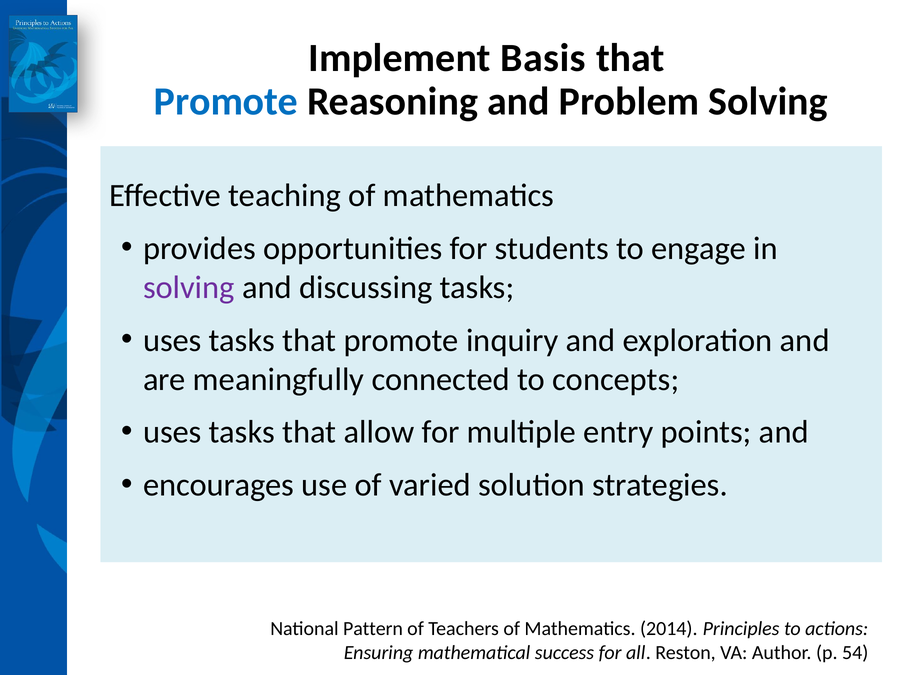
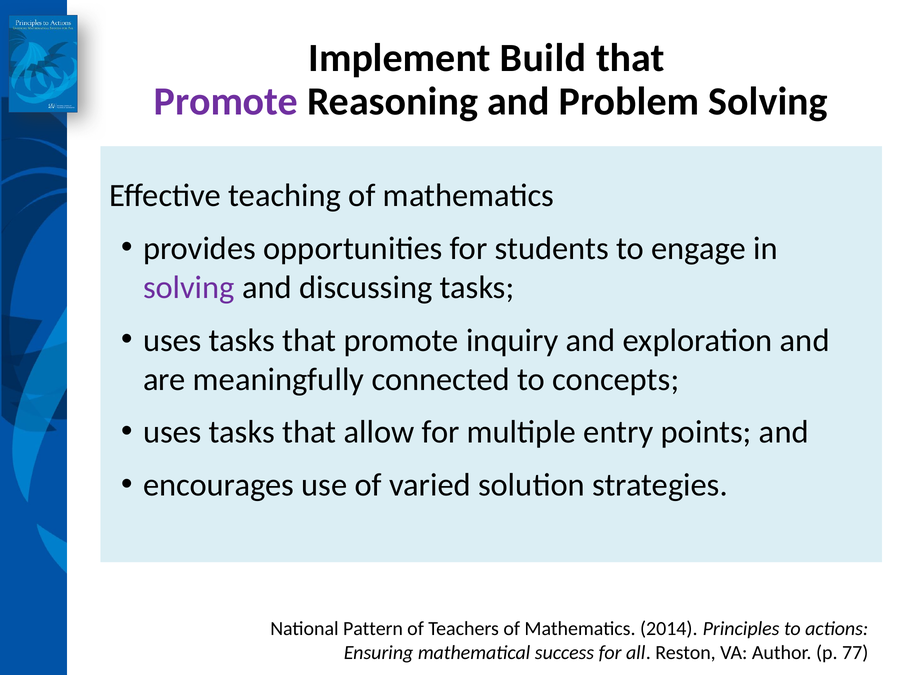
Basis: Basis -> Build (543, 58)
Promote colour: blue -> purple (226, 101)
54: 54 -> 77 (855, 653)
